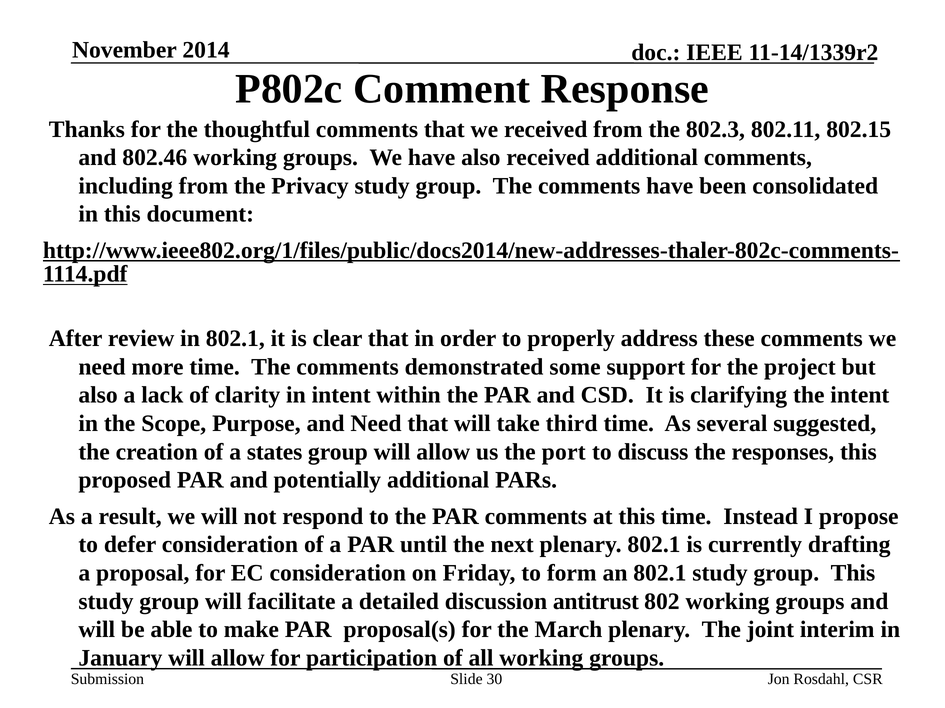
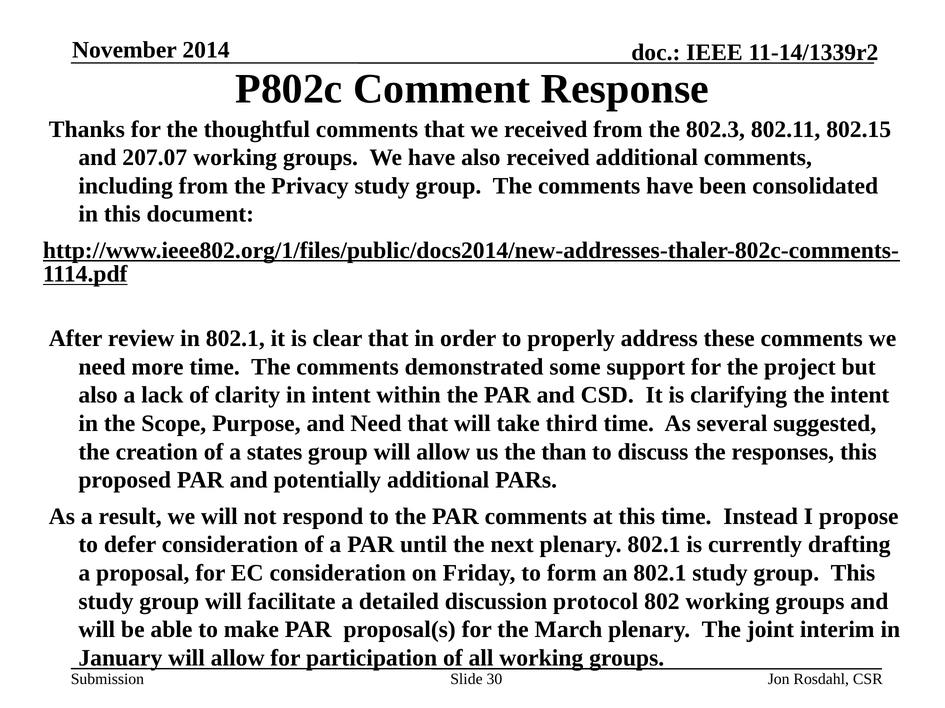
802.46: 802.46 -> 207.07 (155, 158)
port: port -> than (564, 452)
antitrust: antitrust -> protocol (596, 602)
